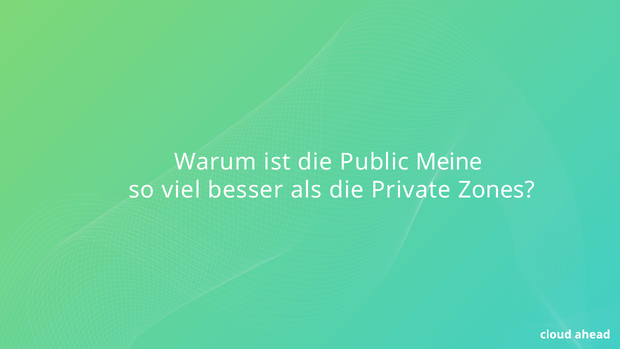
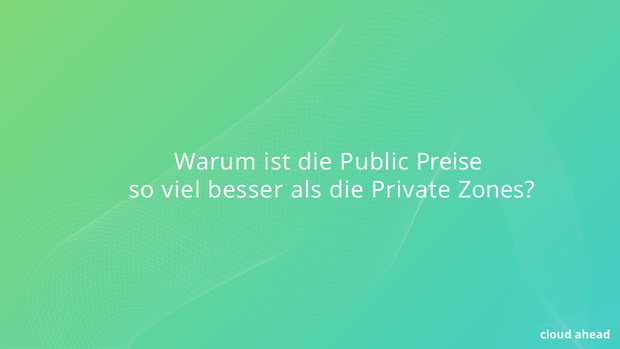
Meine: Meine -> Preise (449, 162)
